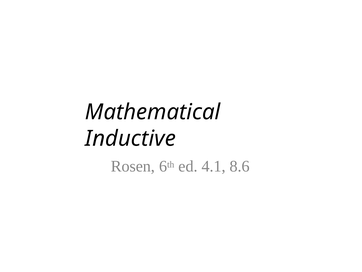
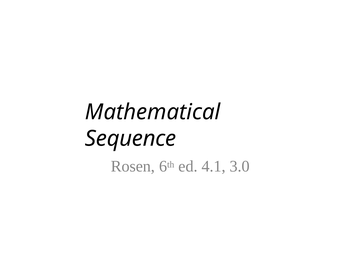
Inductive: Inductive -> Sequence (131, 138)
8.6: 8.6 -> 3.0 (240, 166)
